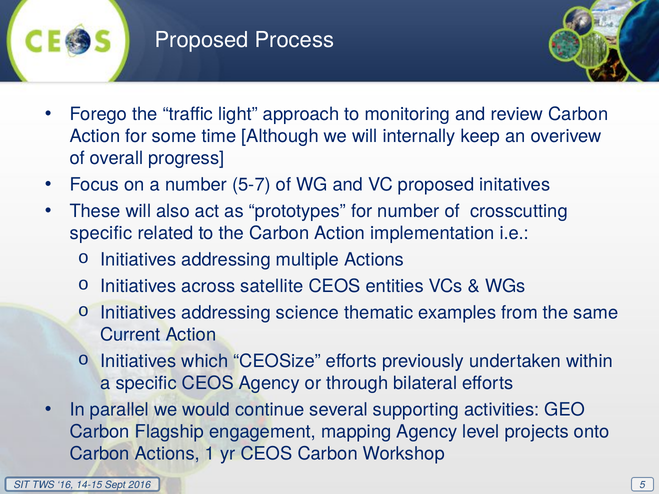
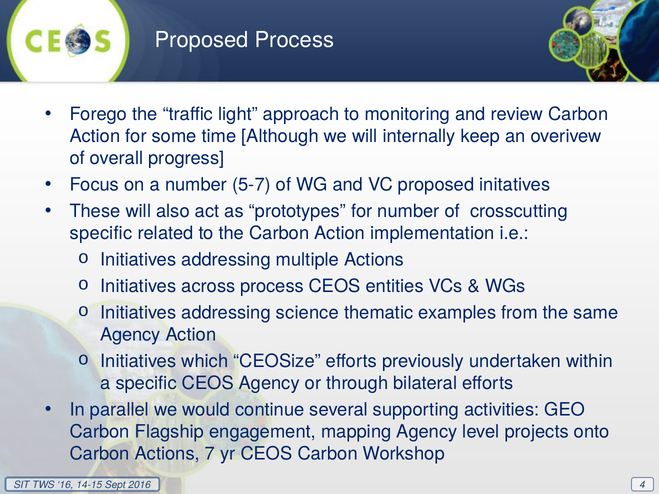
across satellite: satellite -> process (272, 286)
Current: Current -> Agency (130, 335)
1: 1 -> 7 (210, 454)
5: 5 -> 4 (642, 485)
